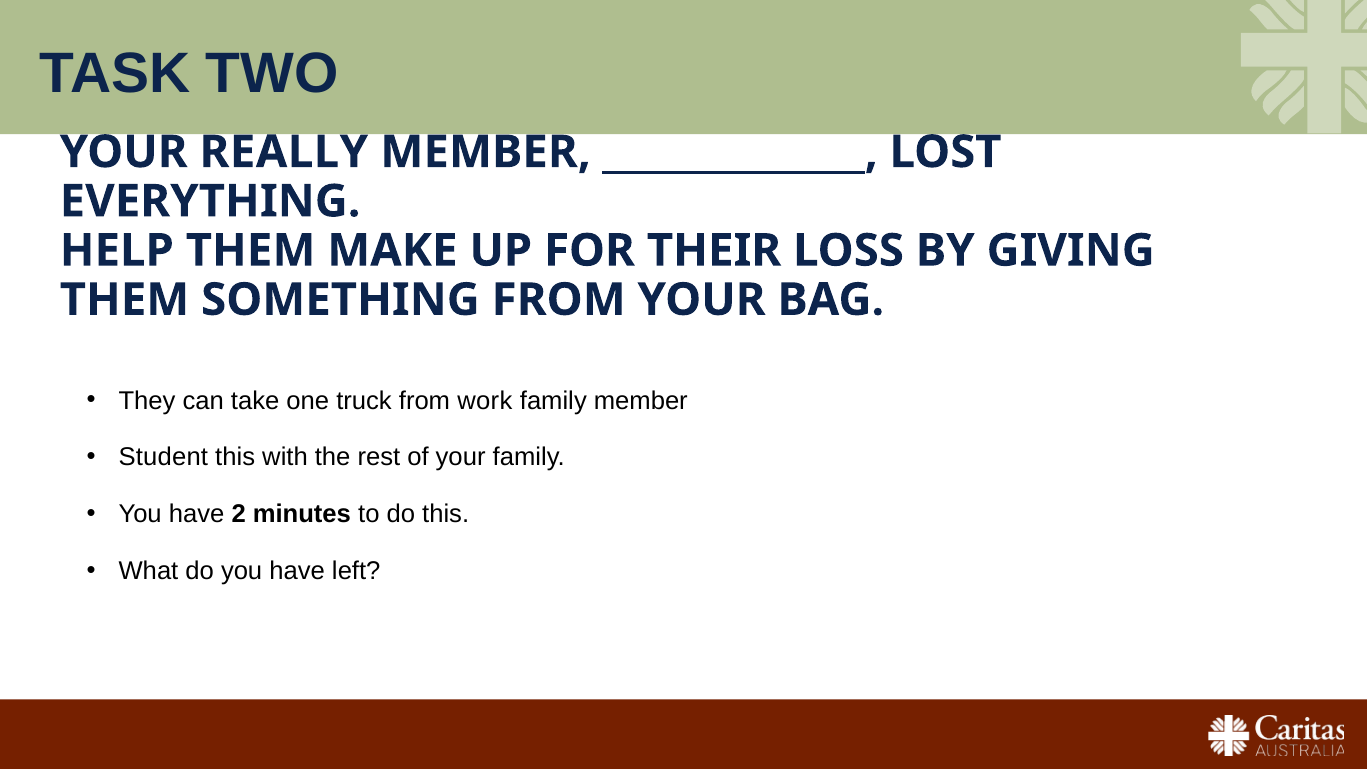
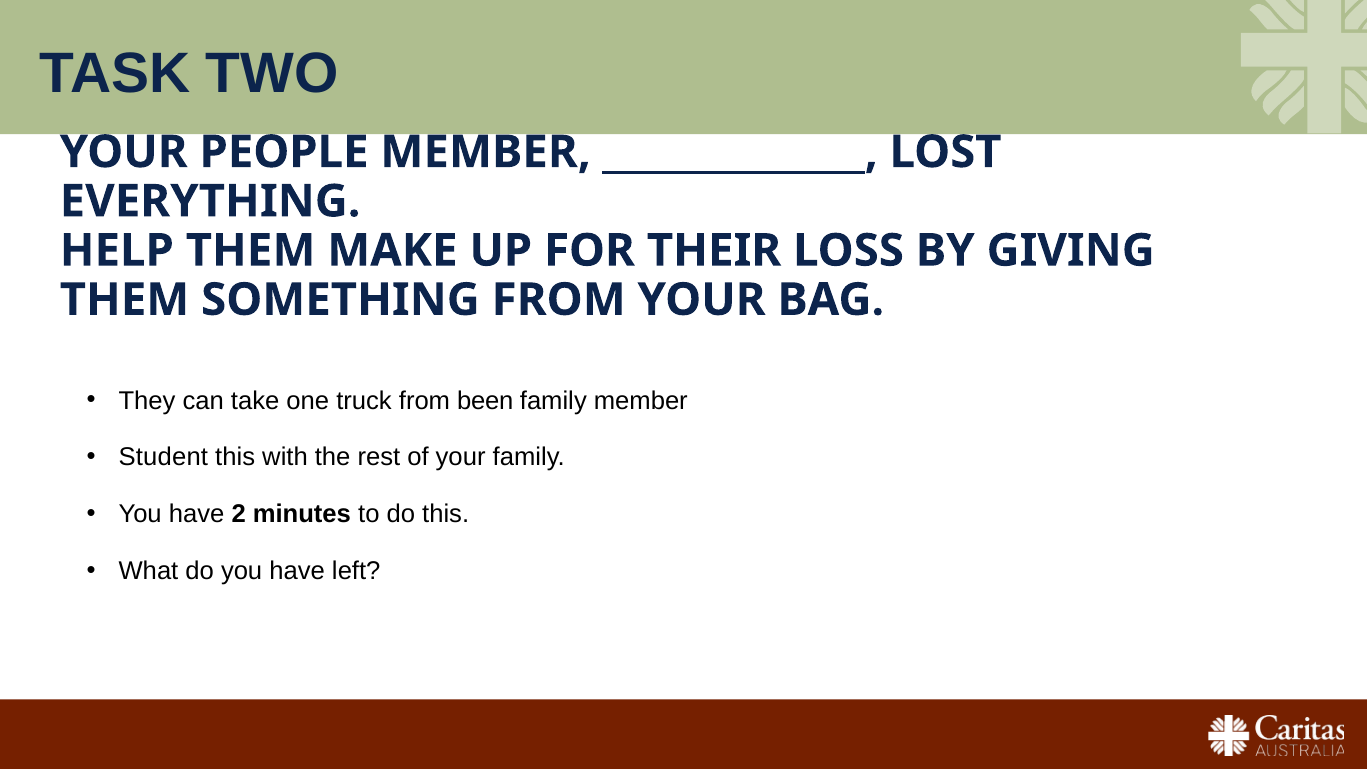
REALLY: REALLY -> PEOPLE (284, 152)
work: work -> been (485, 401)
